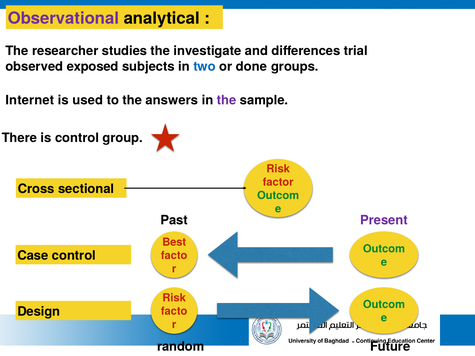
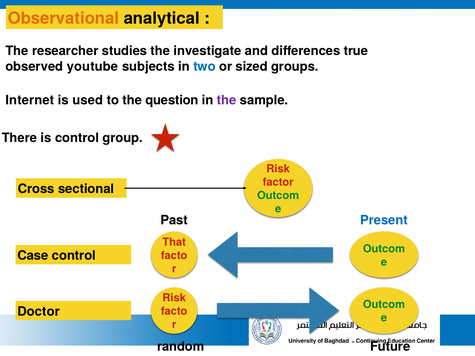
Observational colour: purple -> orange (63, 18)
trial: trial -> true (356, 51)
exposed: exposed -> youtube (93, 66)
done: done -> sized (252, 66)
answers: answers -> question (172, 100)
Present colour: purple -> blue (384, 221)
Best: Best -> That (174, 242)
Design: Design -> Doctor (39, 312)
